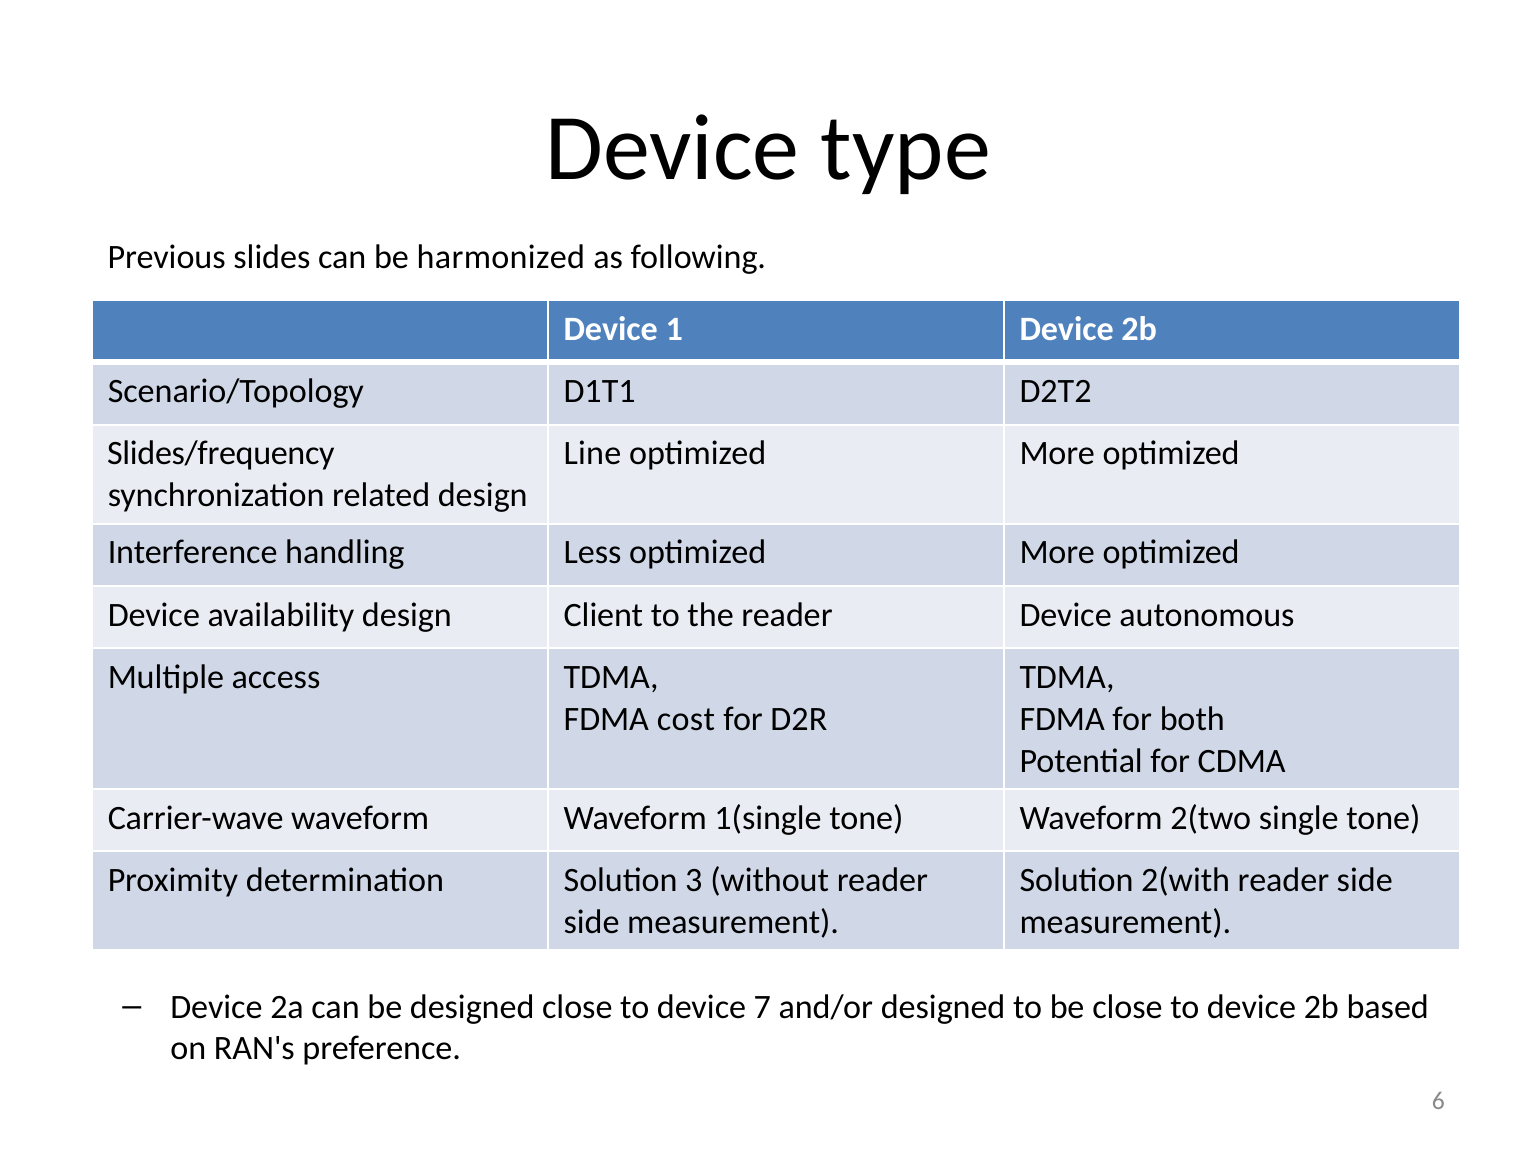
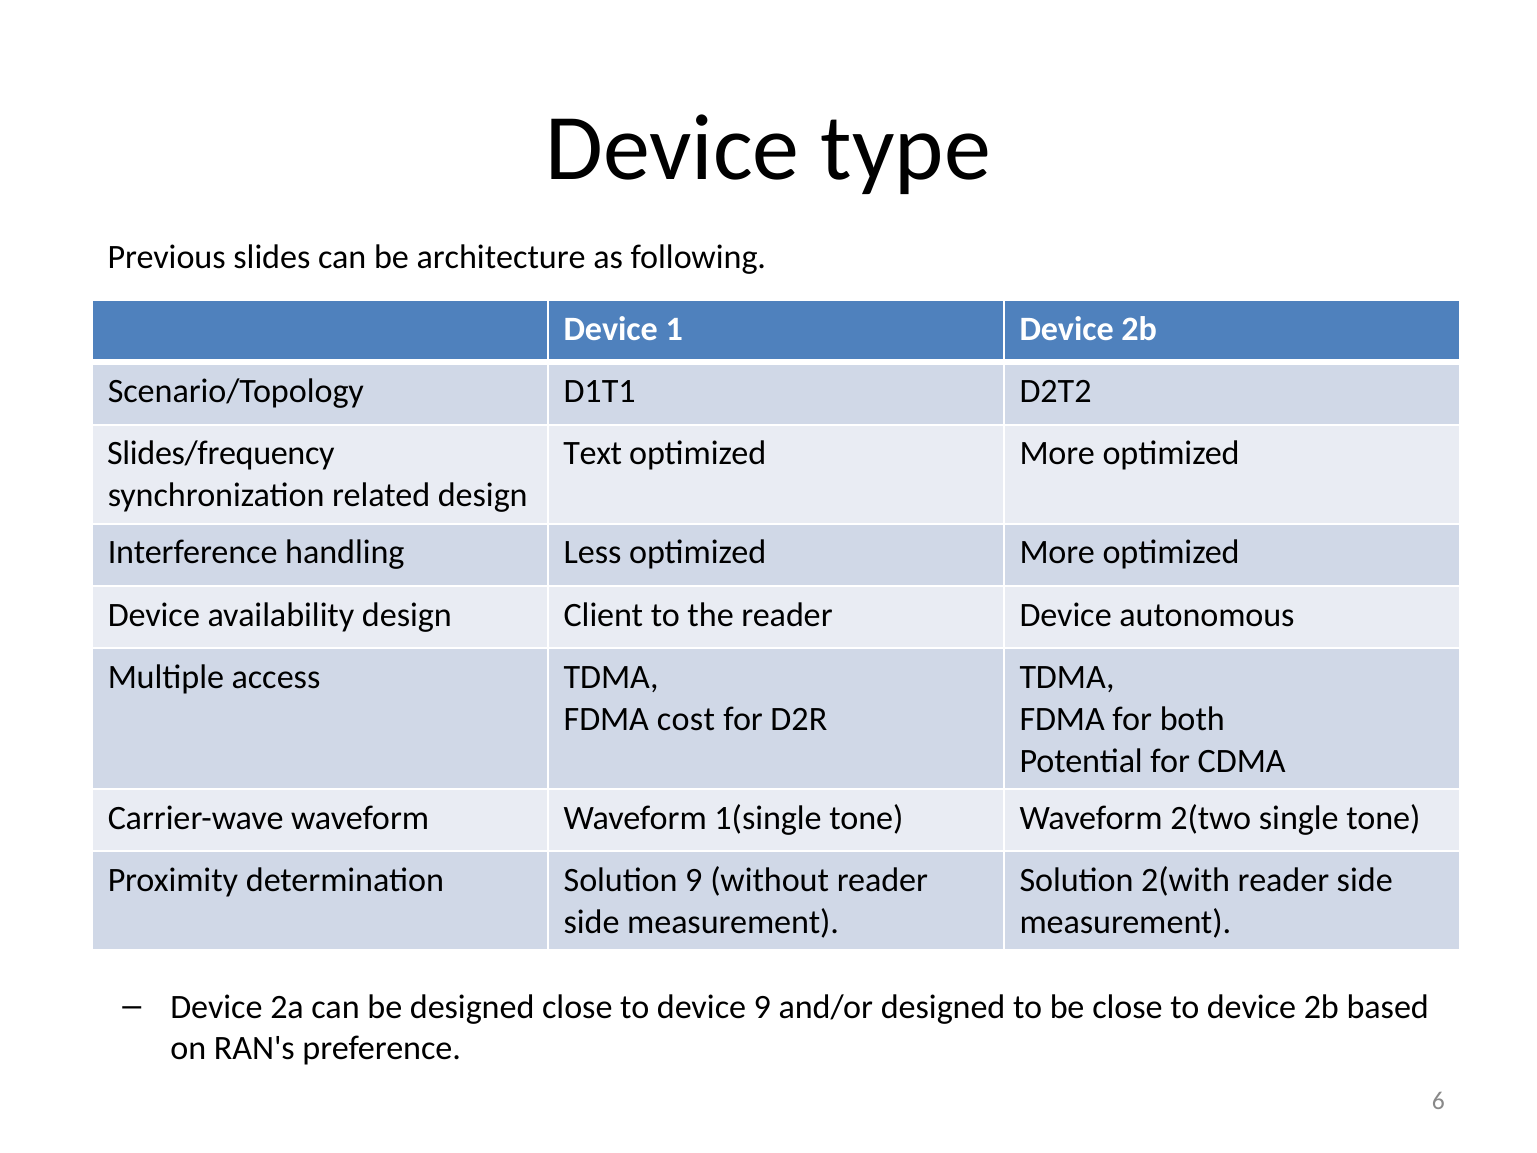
harmonized: harmonized -> architecture (501, 257)
Line: Line -> Text (593, 454)
Solution 3: 3 -> 9 (694, 880)
device 7: 7 -> 9 (762, 1007)
